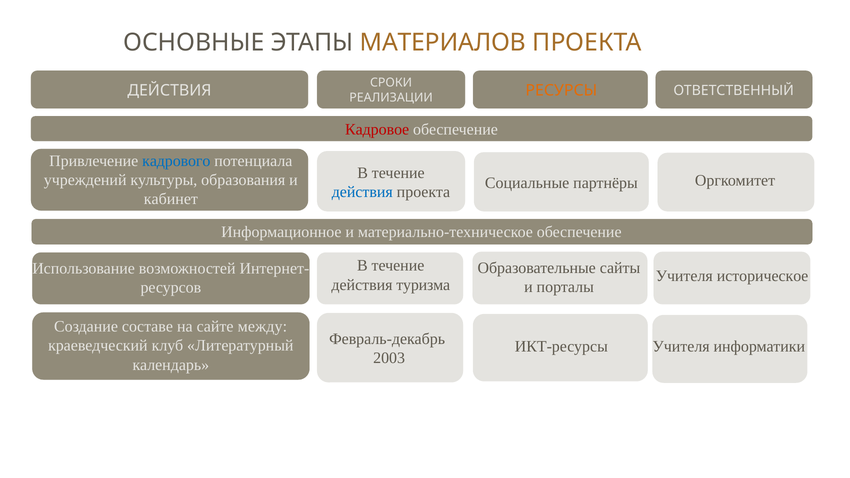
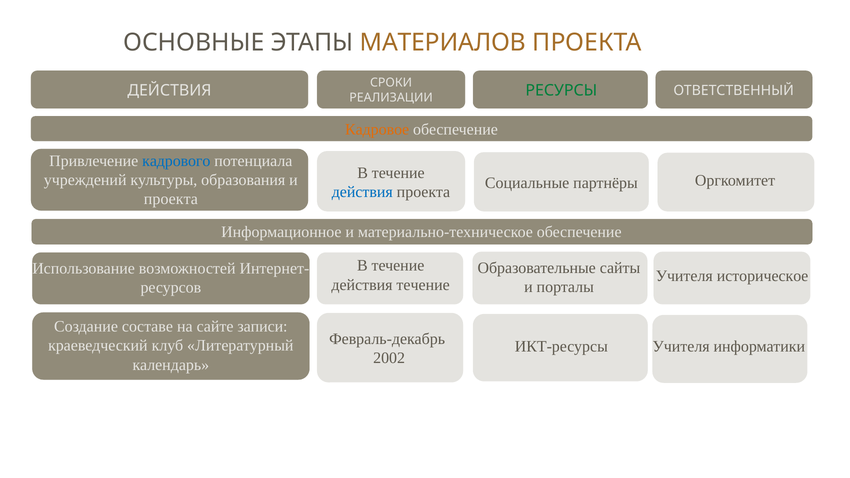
РЕСУРСЫ colour: orange -> green (561, 91)
Кадровое colour: red -> orange (377, 130)
кабинет: кабинет -> проекта (171, 199)
действия туризма: туризма -> течение (423, 285)
между: между -> записи (262, 327)
2003: 2003 -> 2002 (389, 358)
